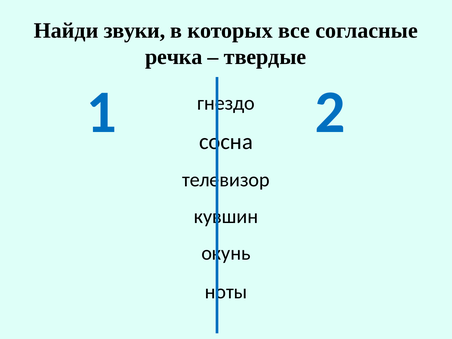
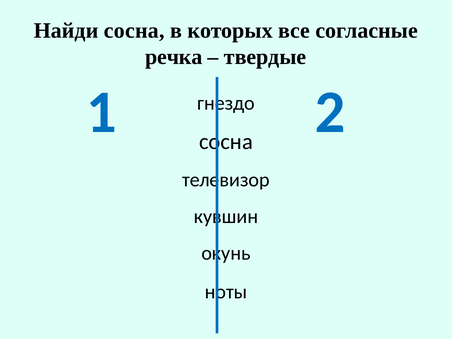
Найди звуки: звуки -> сосна (134, 31)
